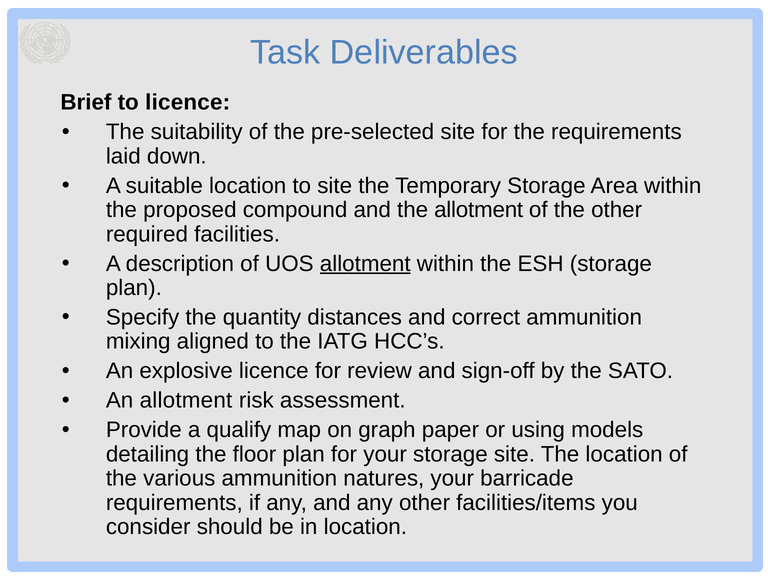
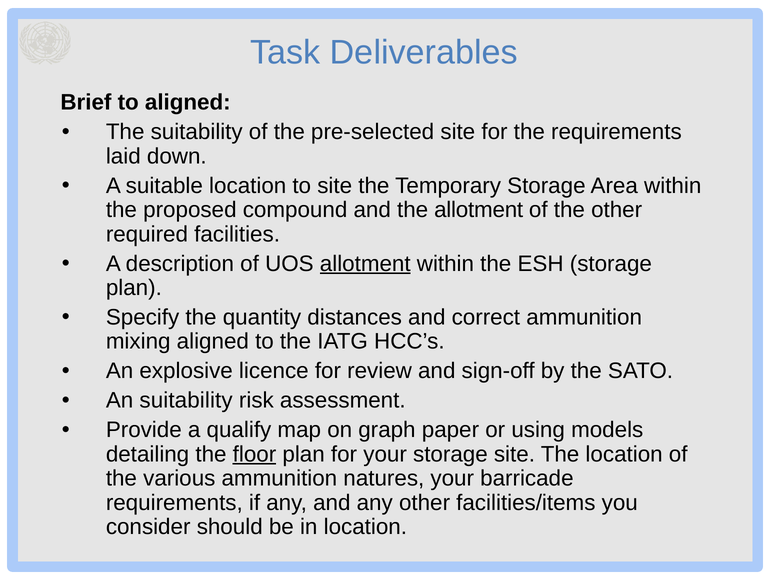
to licence: licence -> aligned (188, 103)
An allotment: allotment -> suitability (186, 401)
floor underline: none -> present (254, 454)
